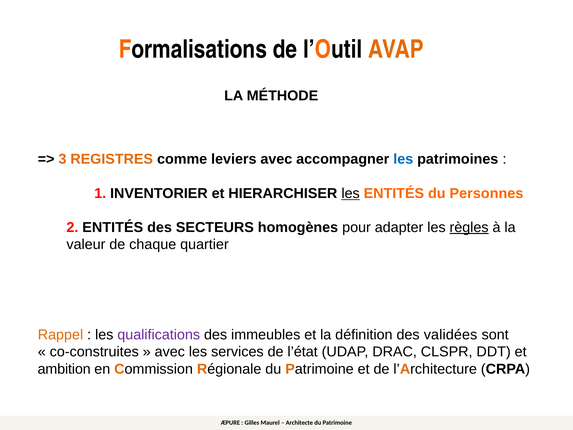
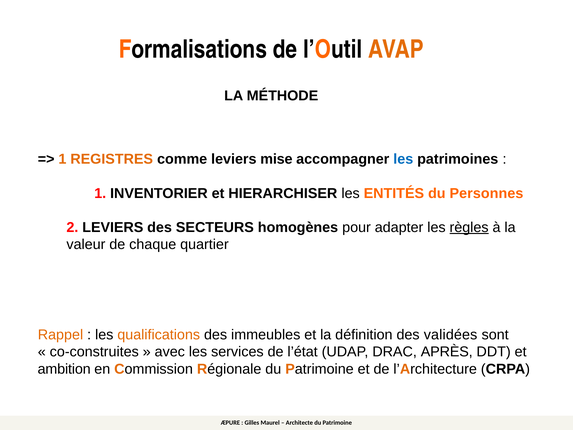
3: 3 -> 1 (62, 159)
leviers avec: avec -> mise (276, 159)
les underline: present -> none (351, 193)
2 ENTITÉS: ENTITÉS -> LEVIERS (113, 227)
qualifications colour: purple -> orange (159, 334)
CLSPR: CLSPR -> APRÈS (447, 352)
